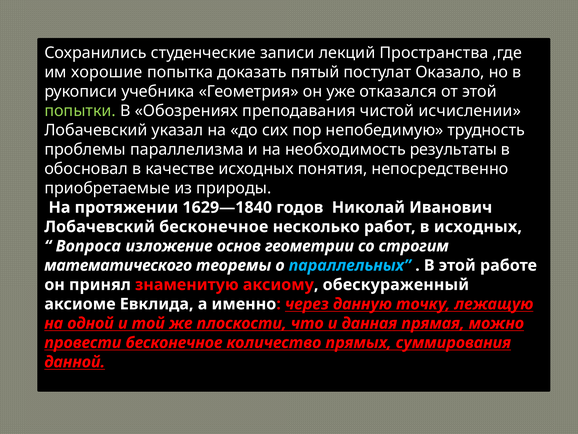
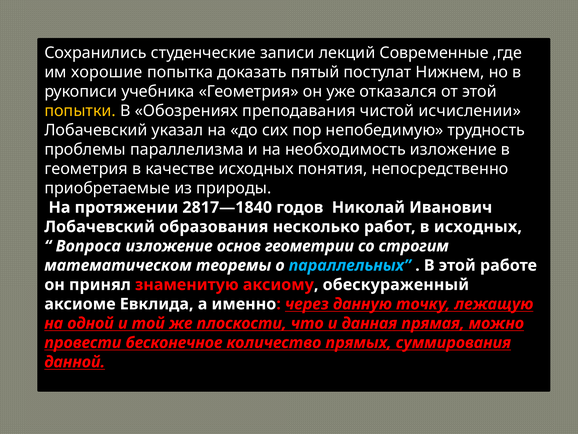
Пространства: Пространства -> Современные (434, 53)
Оказало: Оказало -> Нижнем (450, 72)
попытки colour: light green -> yellow (80, 111)
необходимость результаты: результаты -> изложение (453, 149)
обосновал: обосновал -> геометрия (86, 169)
1629—1840: 1629—1840 -> 2817—1840 (227, 207)
Лобачевский бесконечное: бесконечное -> образования (214, 227)
математического: математического -> математическом (118, 265)
